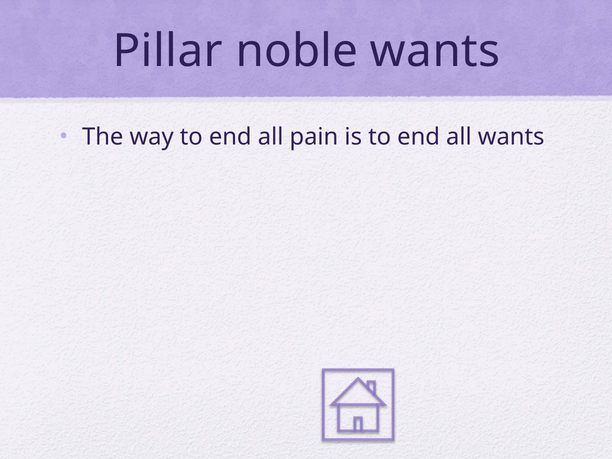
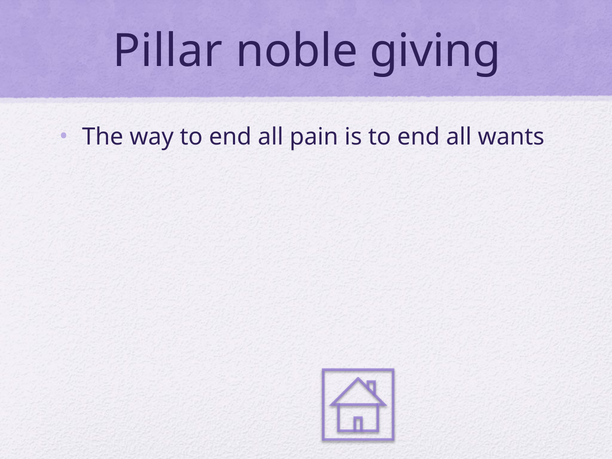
noble wants: wants -> giving (435, 51)
